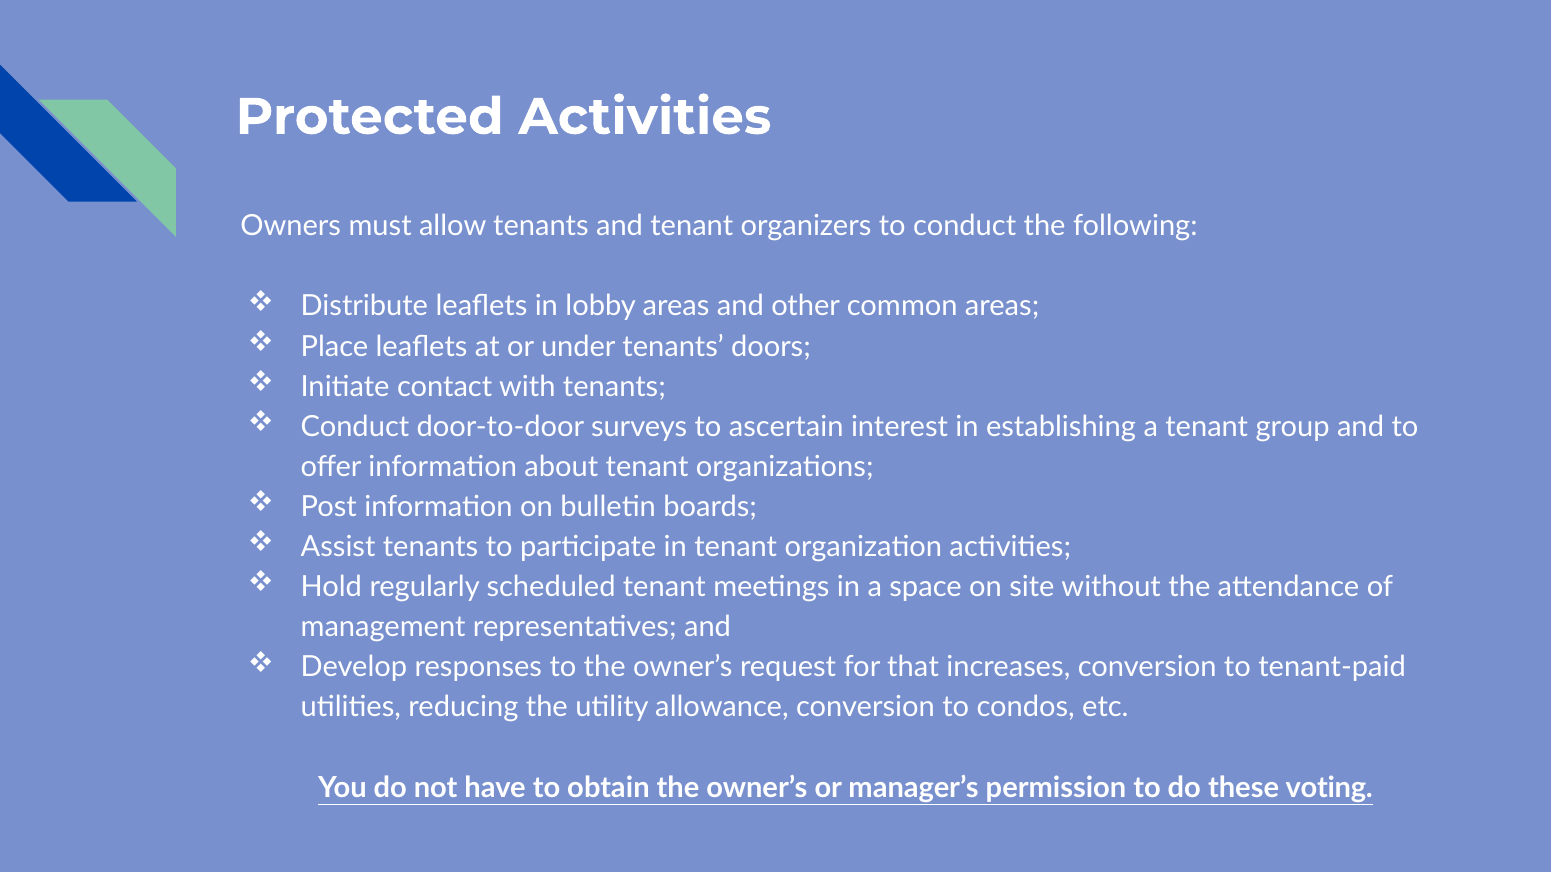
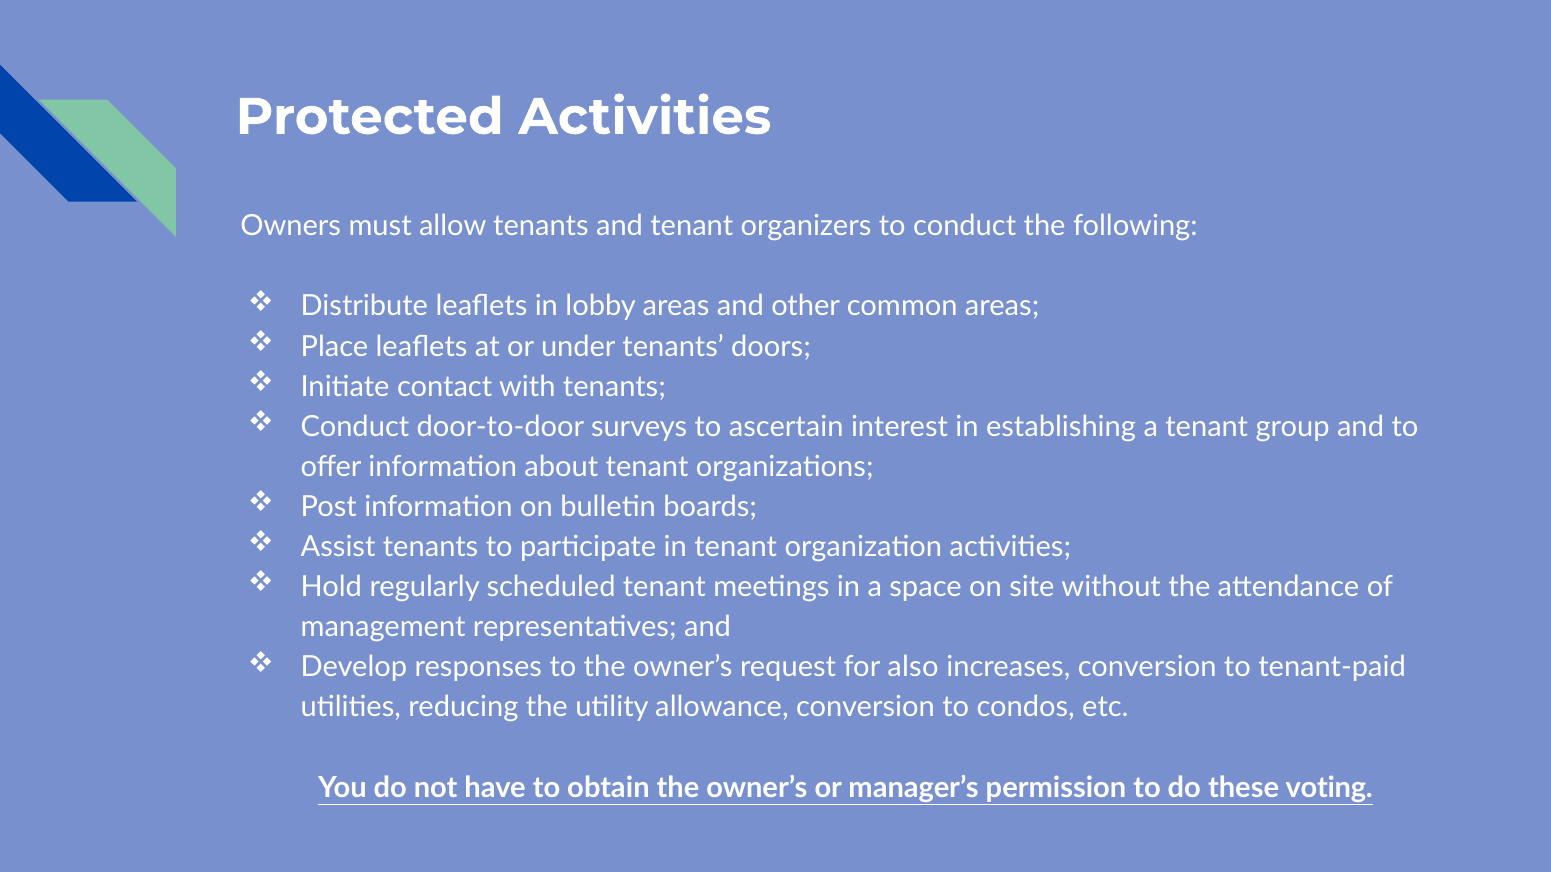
that: that -> also (913, 668)
